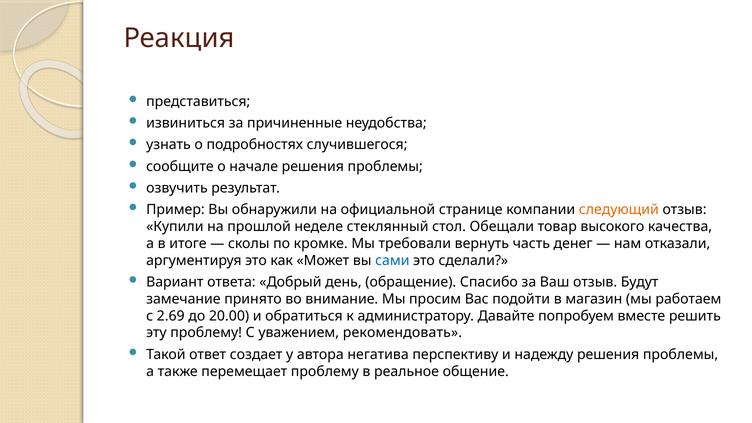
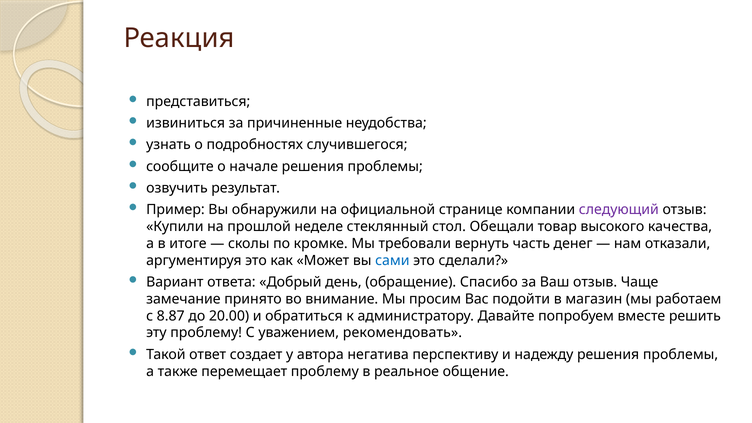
следующий colour: orange -> purple (619, 210)
Будут: Будут -> Чаще (640, 282)
2.69: 2.69 -> 8.87 (171, 316)
